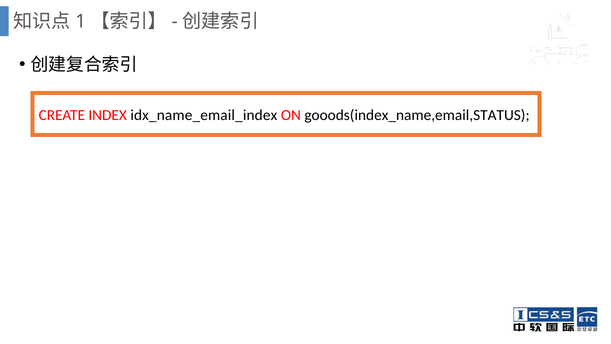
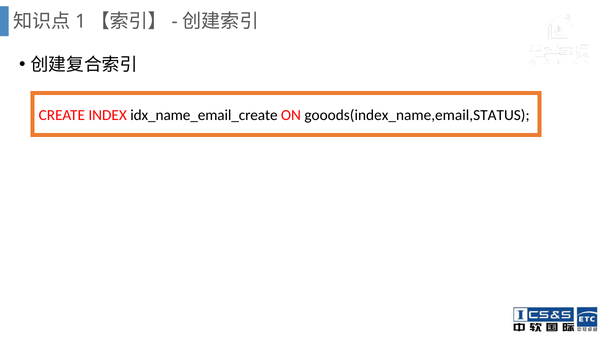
idx_name_email_index: idx_name_email_index -> idx_name_email_create (204, 115)
